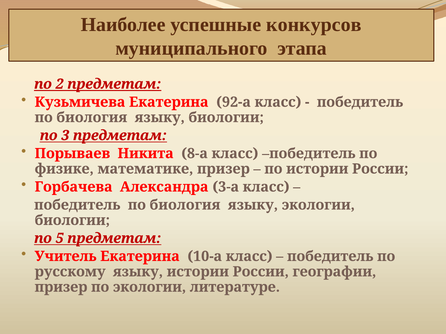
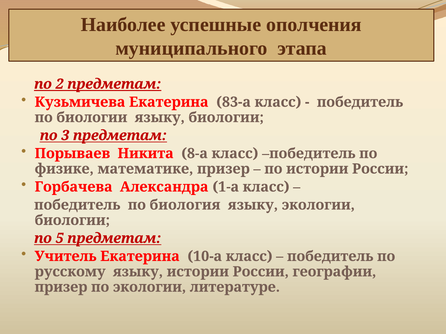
конкурсов: конкурсов -> ополчения (314, 25)
92-а: 92-а -> 83-а (234, 102)
биология: биология -> биологии (92, 118)
3-а: 3-а -> 1-а (226, 187)
